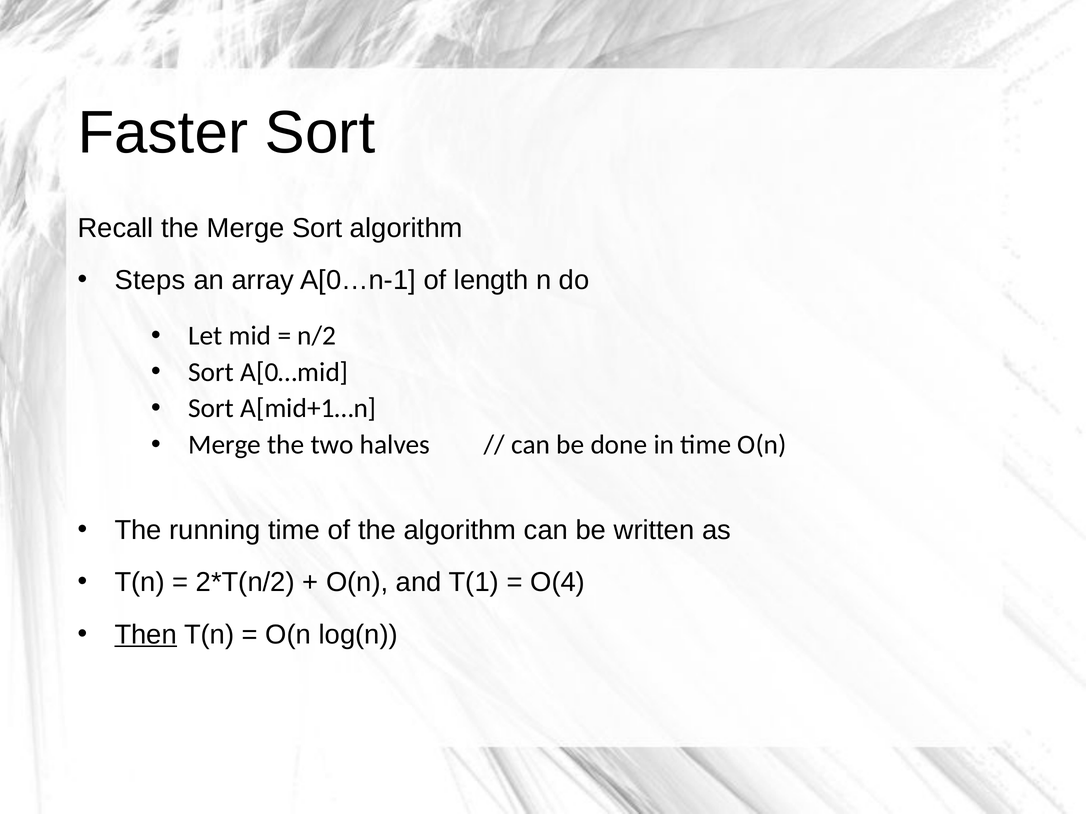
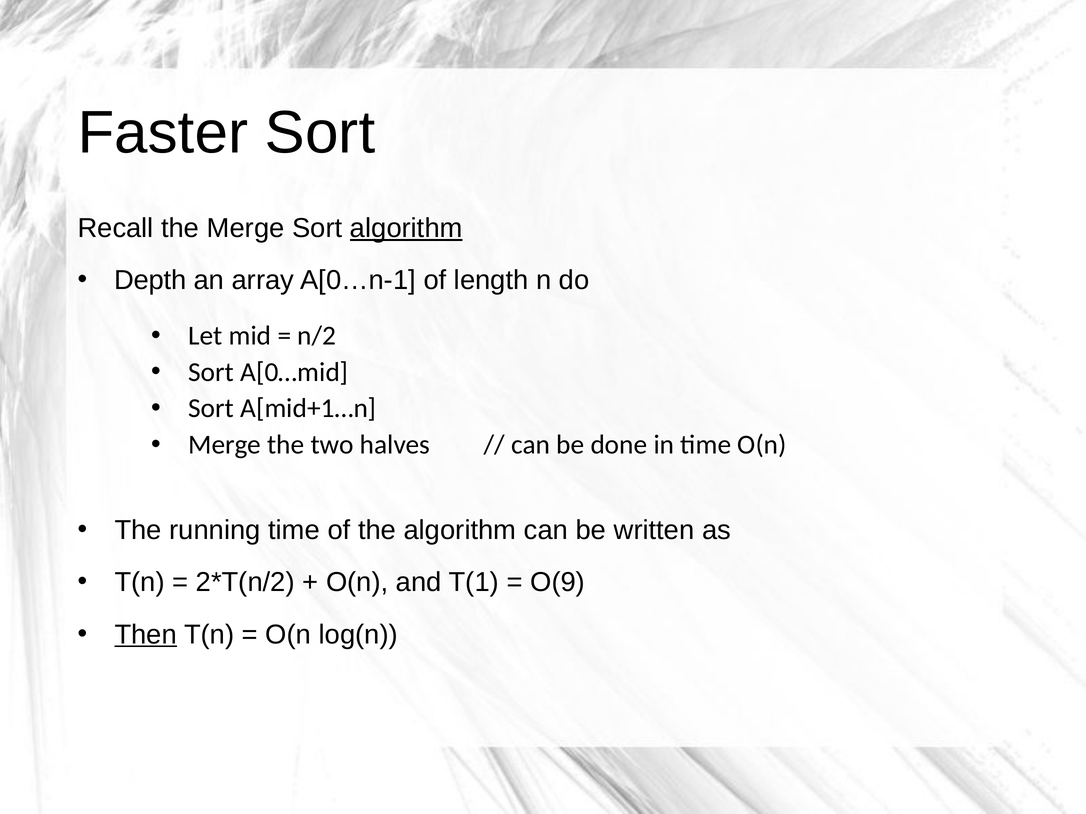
algorithm underline: none -> present (406, 228)
Steps: Steps -> Depth (150, 281)
O(4: O(4 -> O(9 (558, 583)
